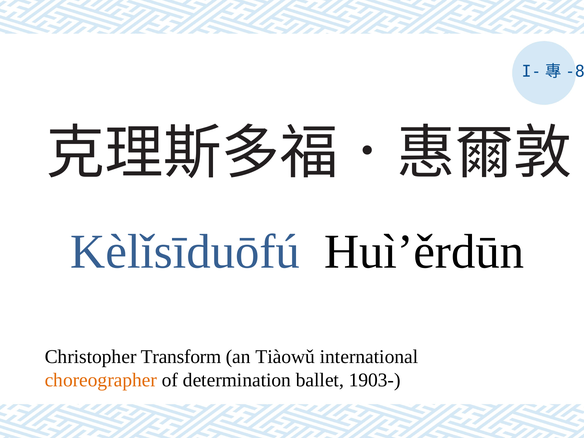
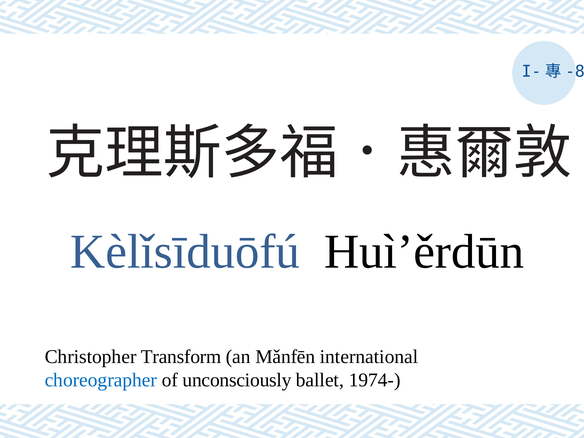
Tiàowǔ: Tiàowǔ -> Mǎnfēn (285, 357)
choreographer colour: orange -> blue (101, 380)
determination: determination -> unconsciously (237, 380)
1903-: 1903- -> 1974- (375, 380)
